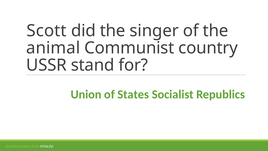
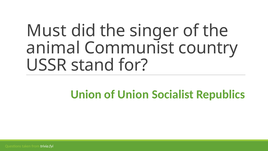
Scott: Scott -> Must (47, 31)
of States: States -> Union (133, 94)
